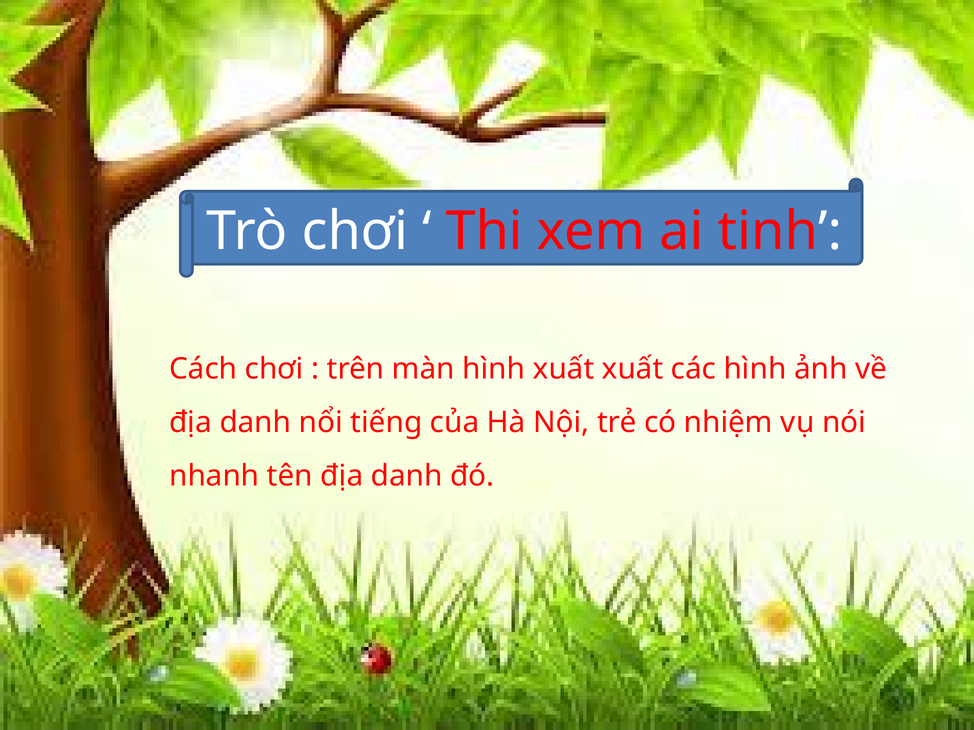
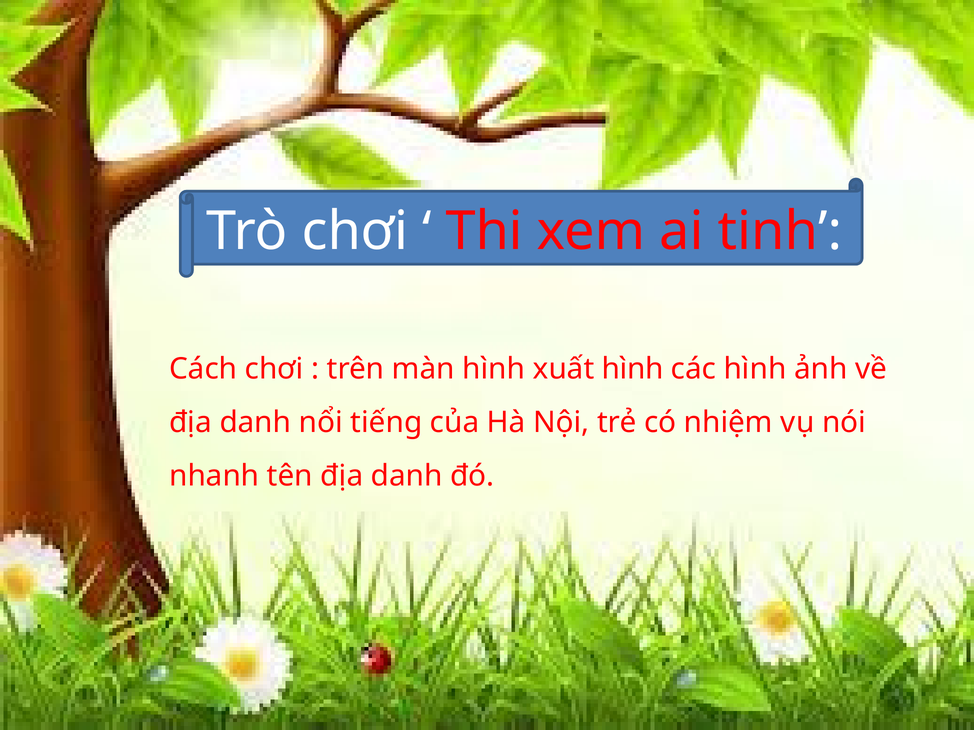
xuất xuất: xuất -> hình (633, 369)
